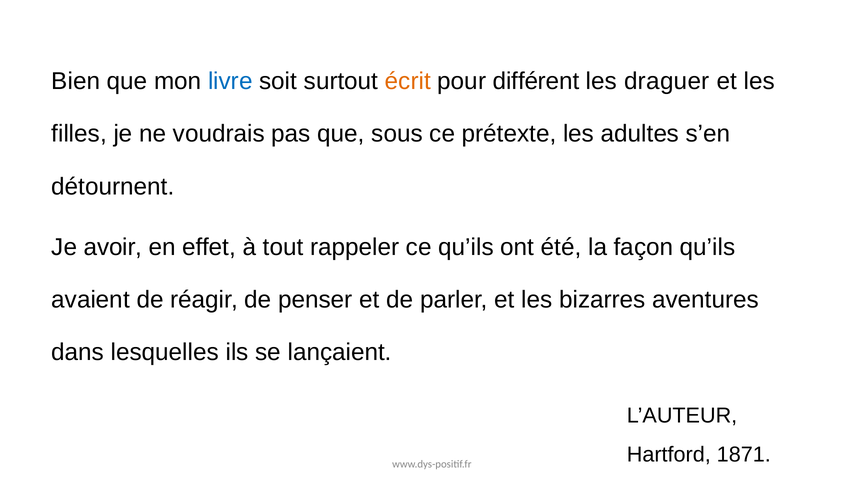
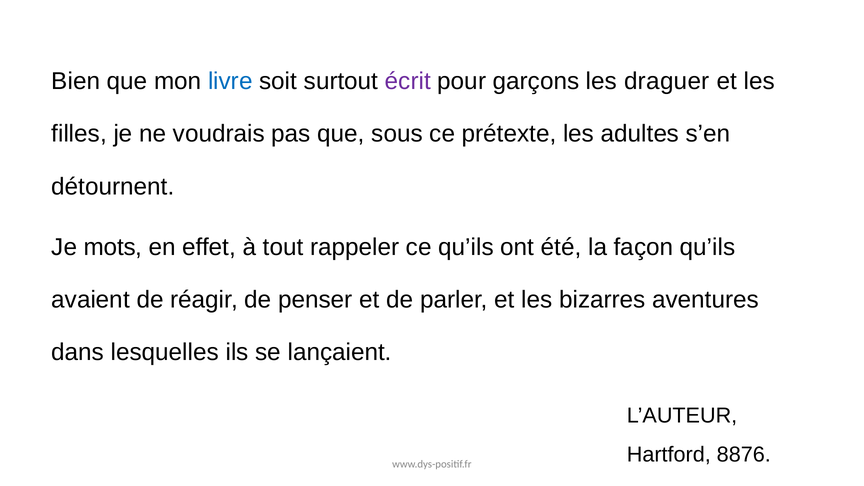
écrit colour: orange -> purple (408, 81)
différent: différent -> garçons (536, 81)
avoir: avoir -> mots (113, 247)
1871: 1871 -> 8876 (744, 455)
